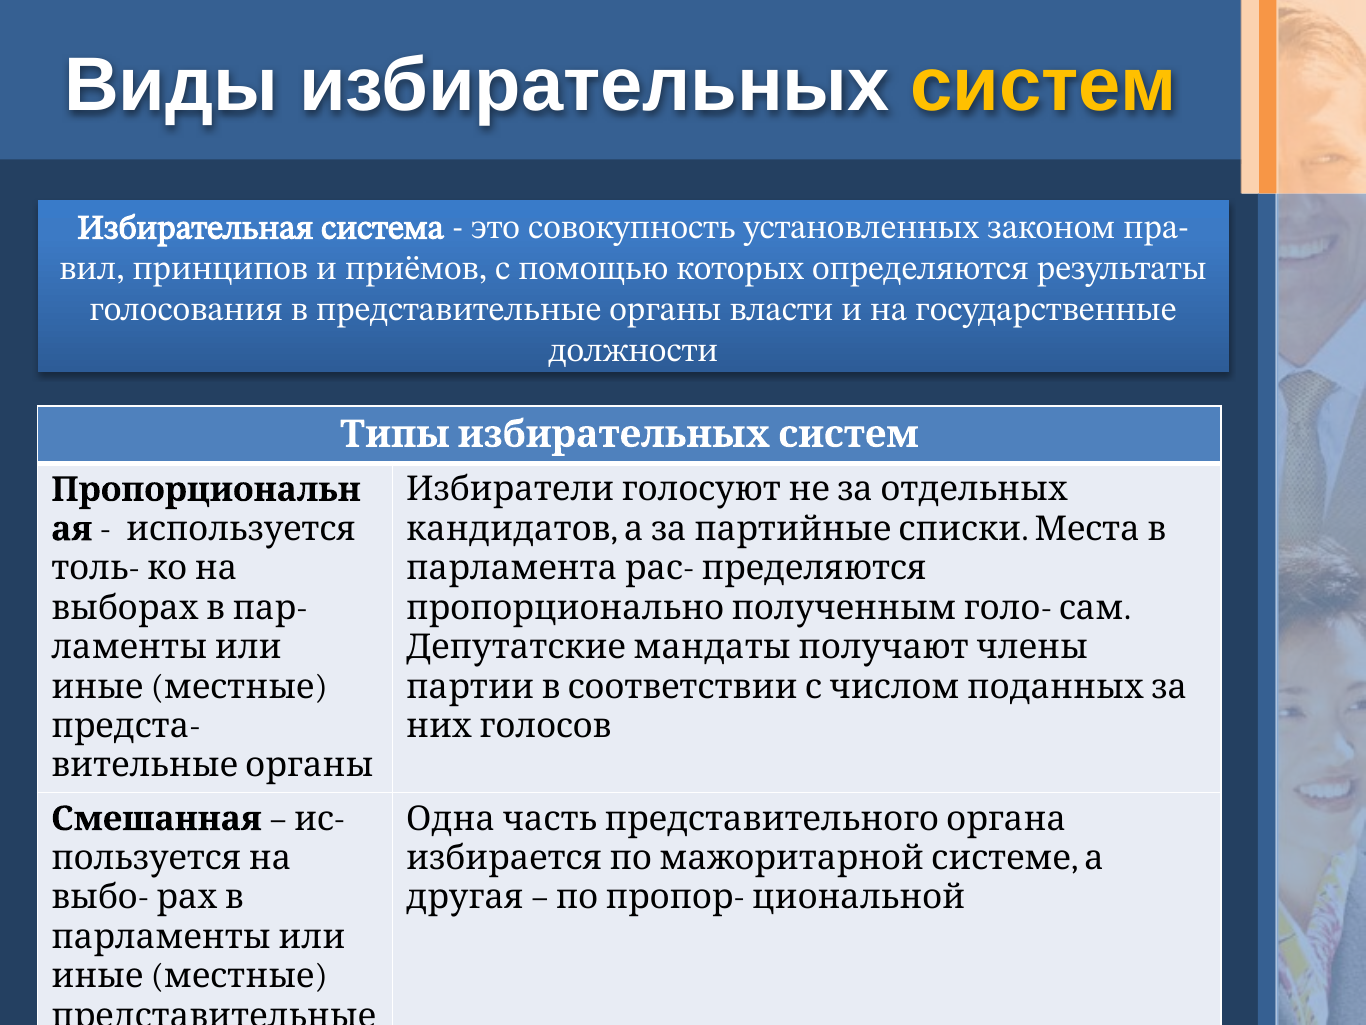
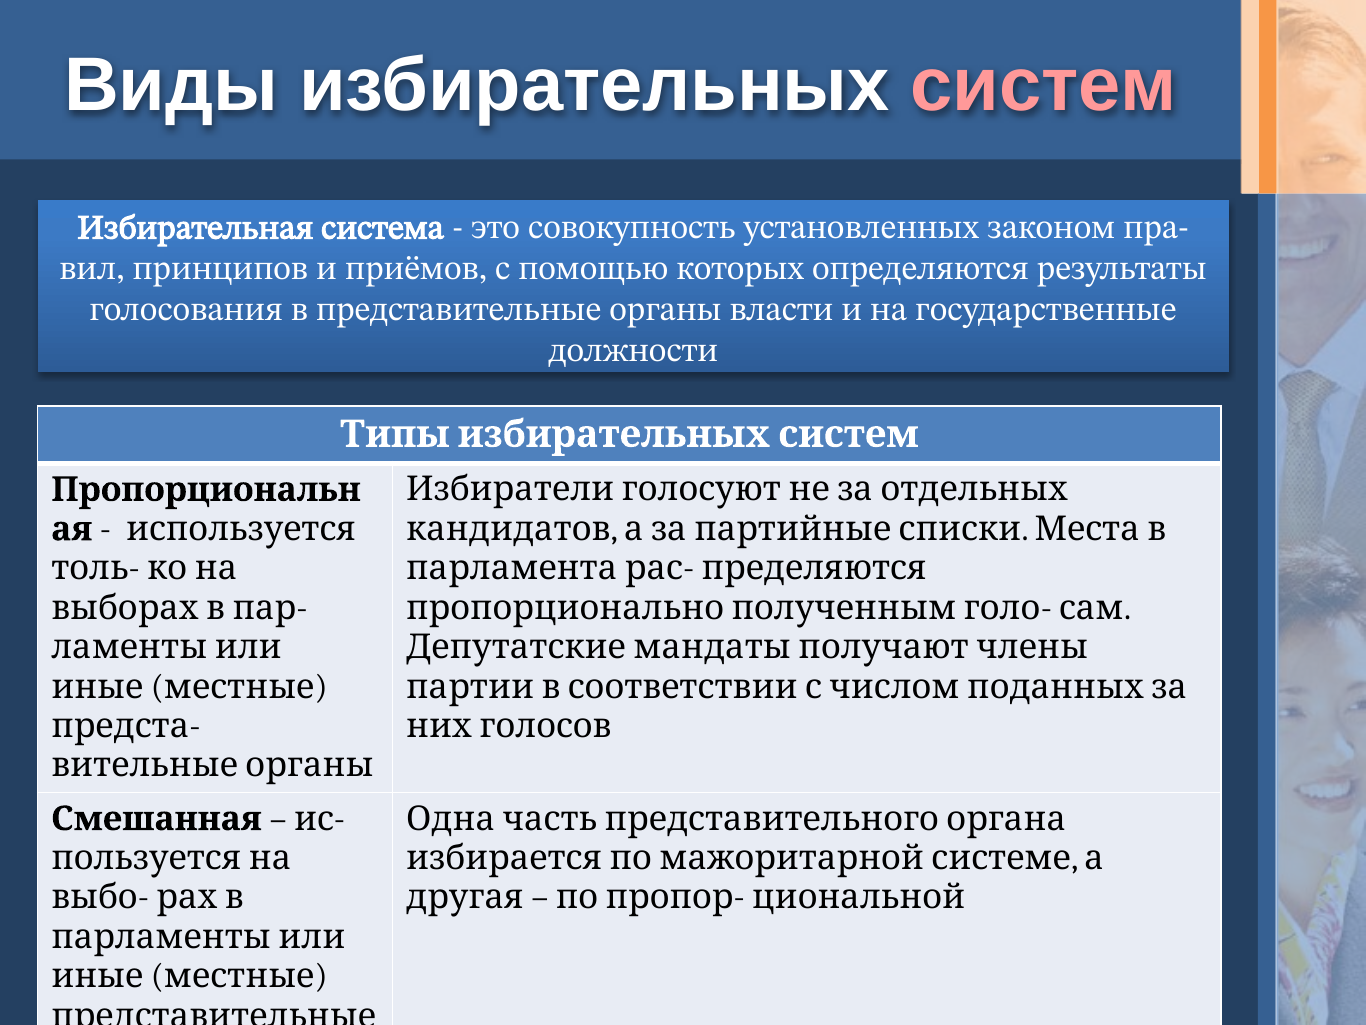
систем colour: yellow -> pink (1044, 85)
